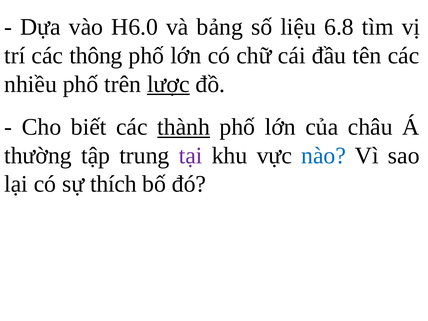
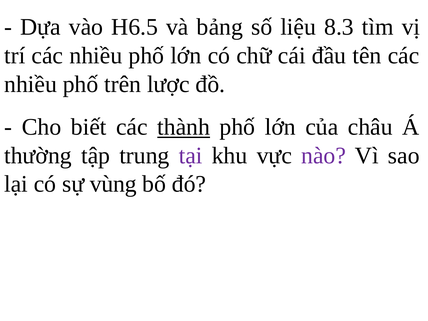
H6.0: H6.0 -> H6.5 (135, 27)
6.8: 6.8 -> 8.3 (339, 27)
trí các thông: thông -> nhiều (96, 56)
lược underline: present -> none (168, 84)
nào colour: blue -> purple (324, 156)
thích: thích -> vùng (113, 184)
